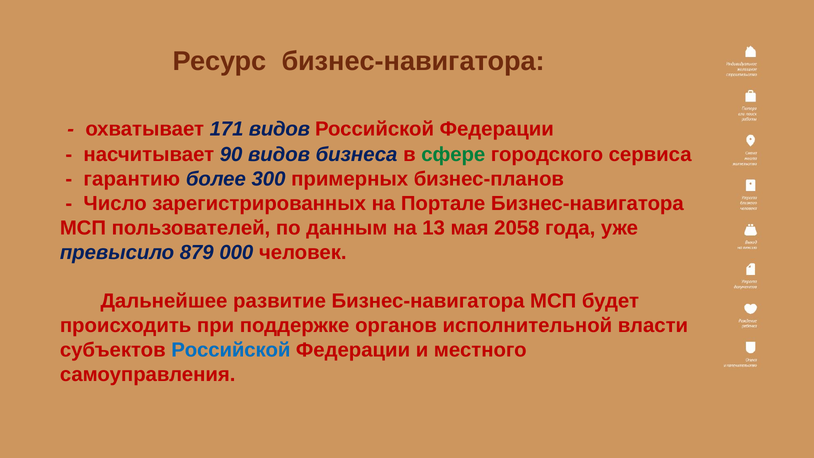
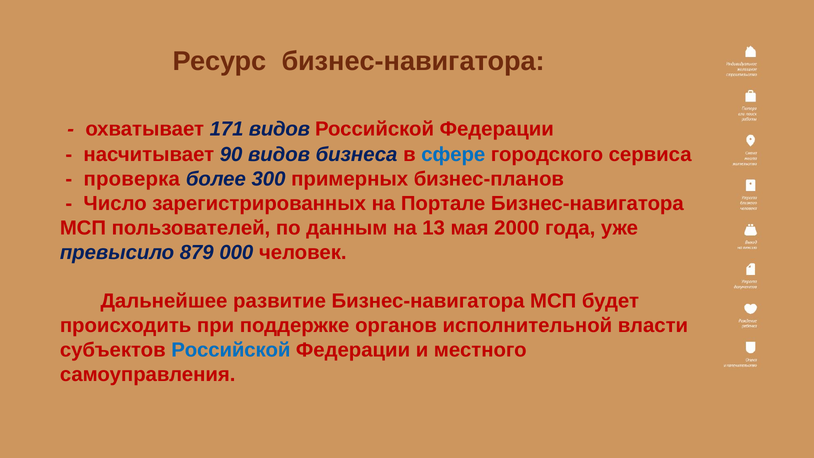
сфере colour: green -> blue (453, 155)
гарантию: гарантию -> проверка (132, 179)
2058: 2058 -> 2000 (517, 228)
